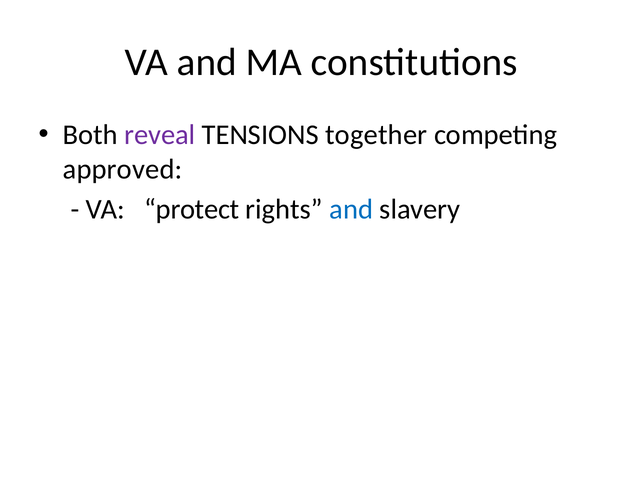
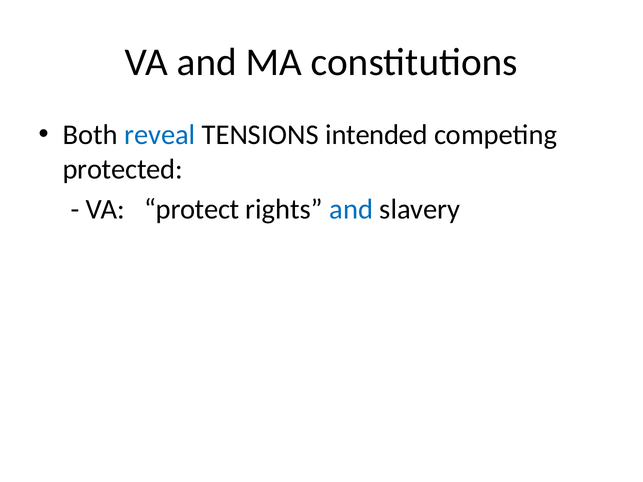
reveal colour: purple -> blue (160, 135)
together: together -> intended (377, 135)
approved: approved -> protected (123, 169)
